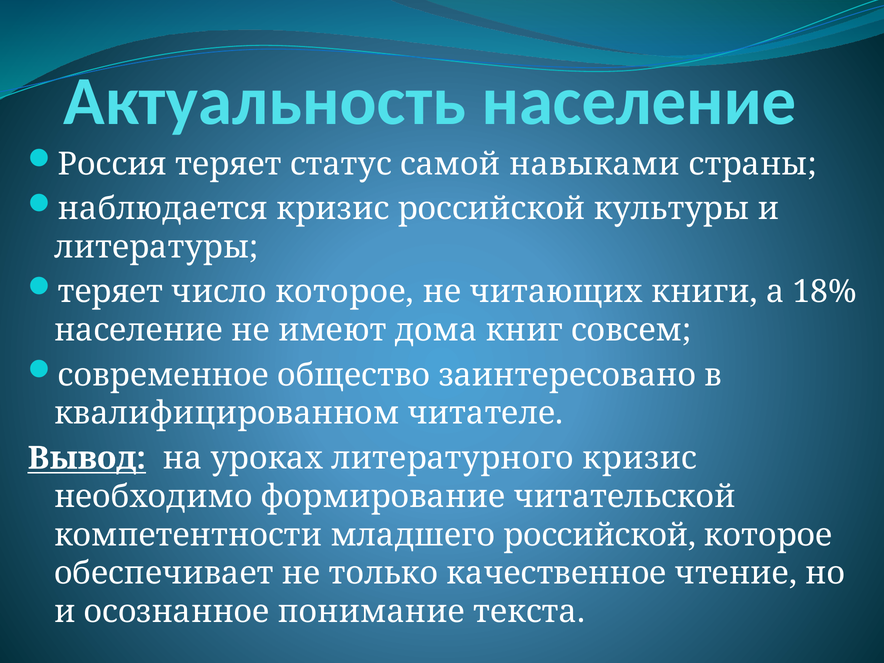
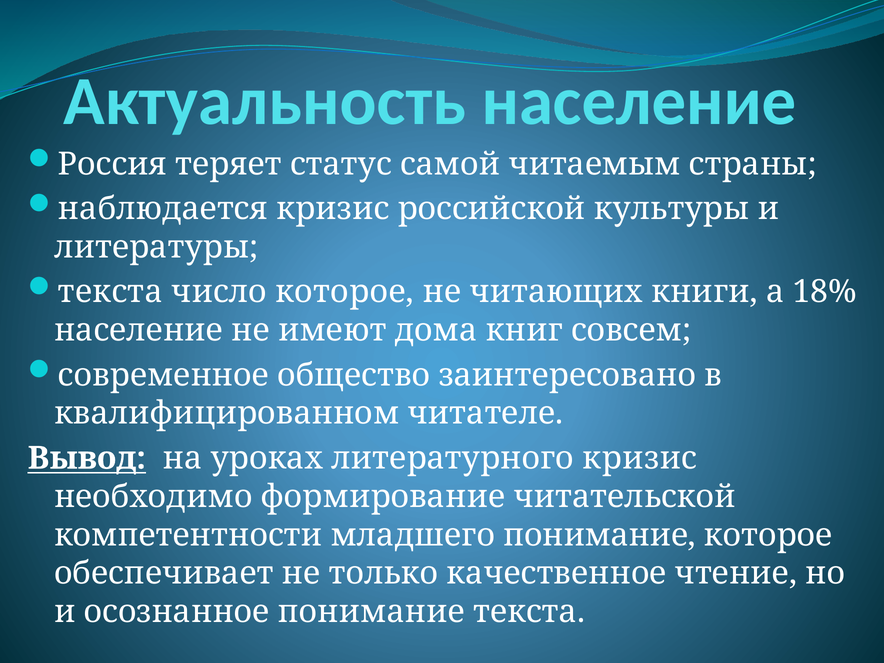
навыками: навыками -> читаемым (595, 164)
теряет: теряет -> текста (110, 292)
младшего российской: российской -> понимание (600, 535)
